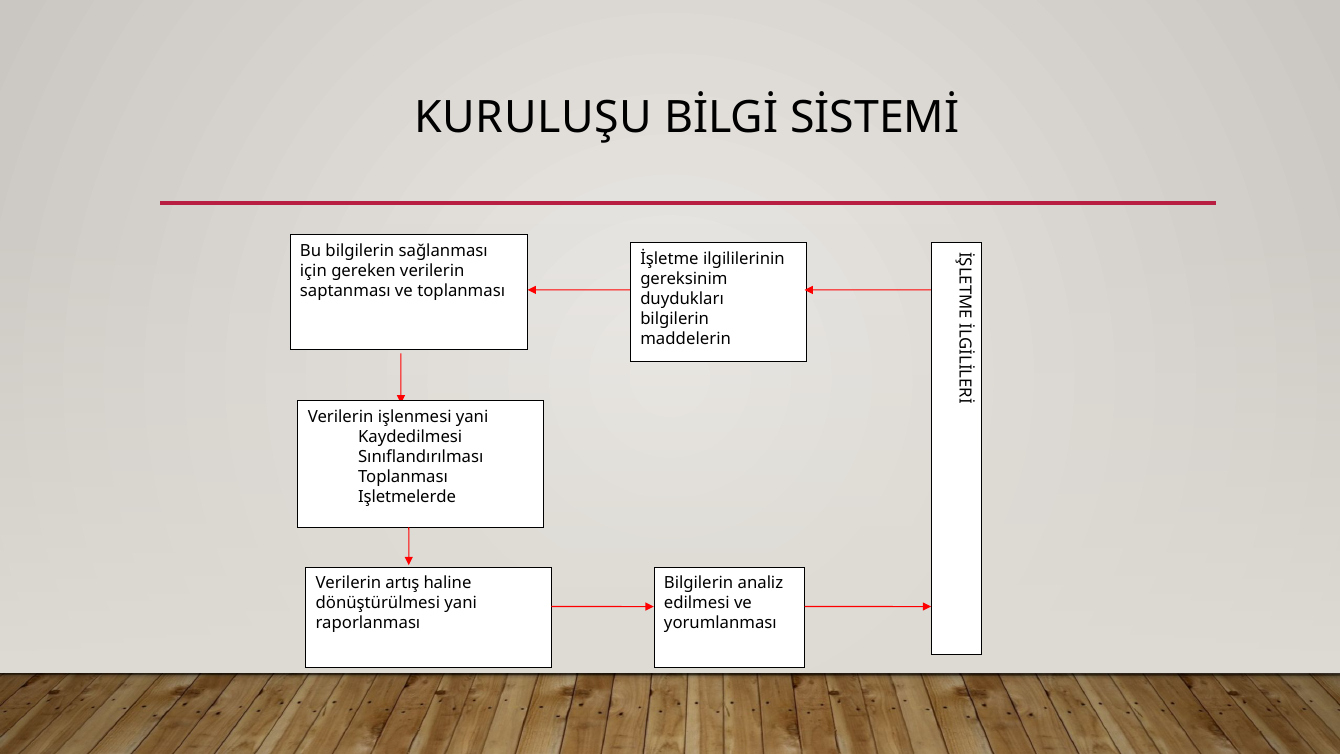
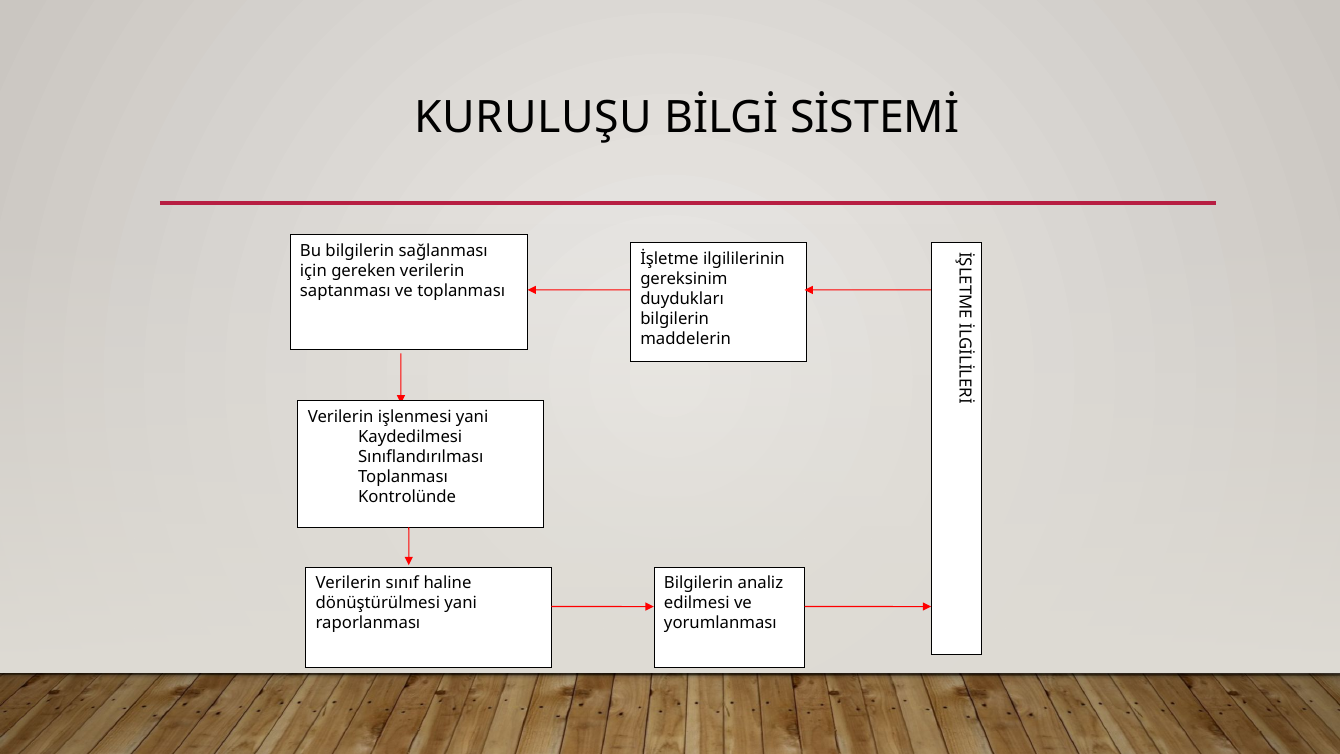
Işletmelerde: Işletmelerde -> Kontrolünde (407, 497)
artış: artış -> sınıf (402, 583)
